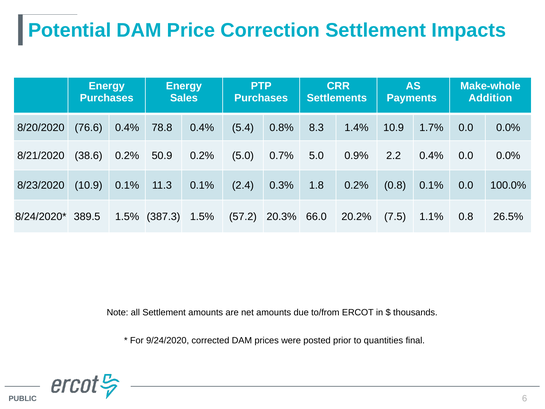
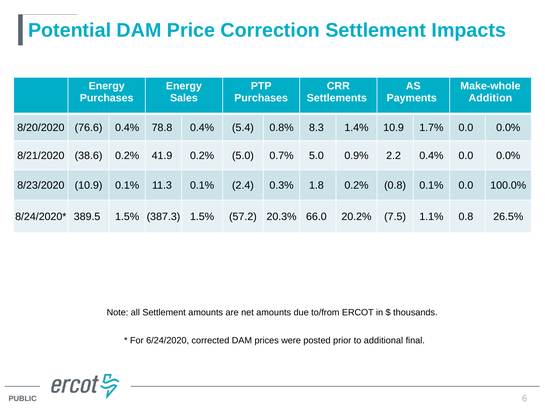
50.9: 50.9 -> 41.9 (162, 156)
9/24/2020: 9/24/2020 -> 6/24/2020 (168, 340)
quantities: quantities -> additional (383, 340)
